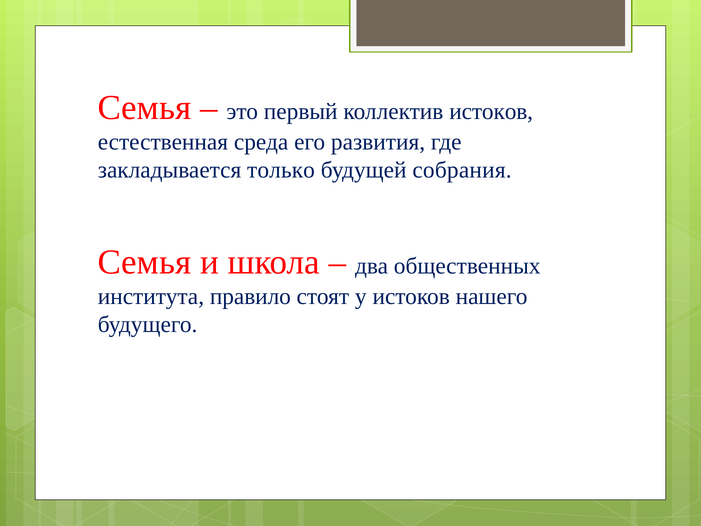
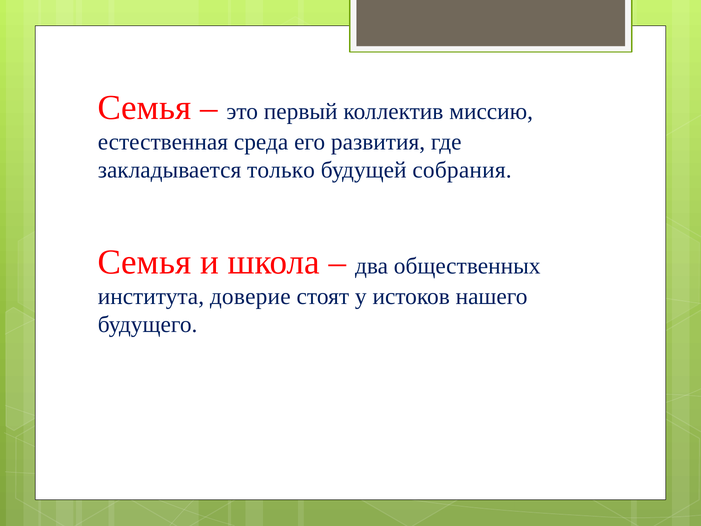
коллектив истоков: истоков -> миссию (491, 112)
правило: правило -> доверие (250, 296)
